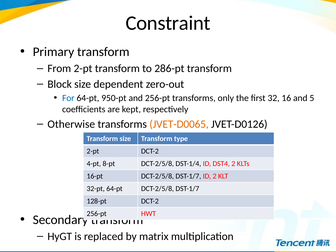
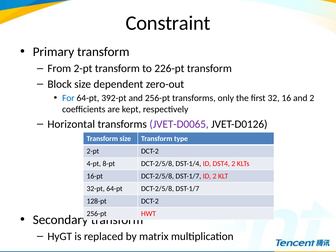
286-pt: 286-pt -> 226-pt (169, 68)
950-pt: 950-pt -> 392-pt (114, 98)
and 5: 5 -> 2 (312, 98)
Otherwise: Otherwise -> Horizontal (71, 124)
JVET-D0065 colour: orange -> purple (179, 124)
